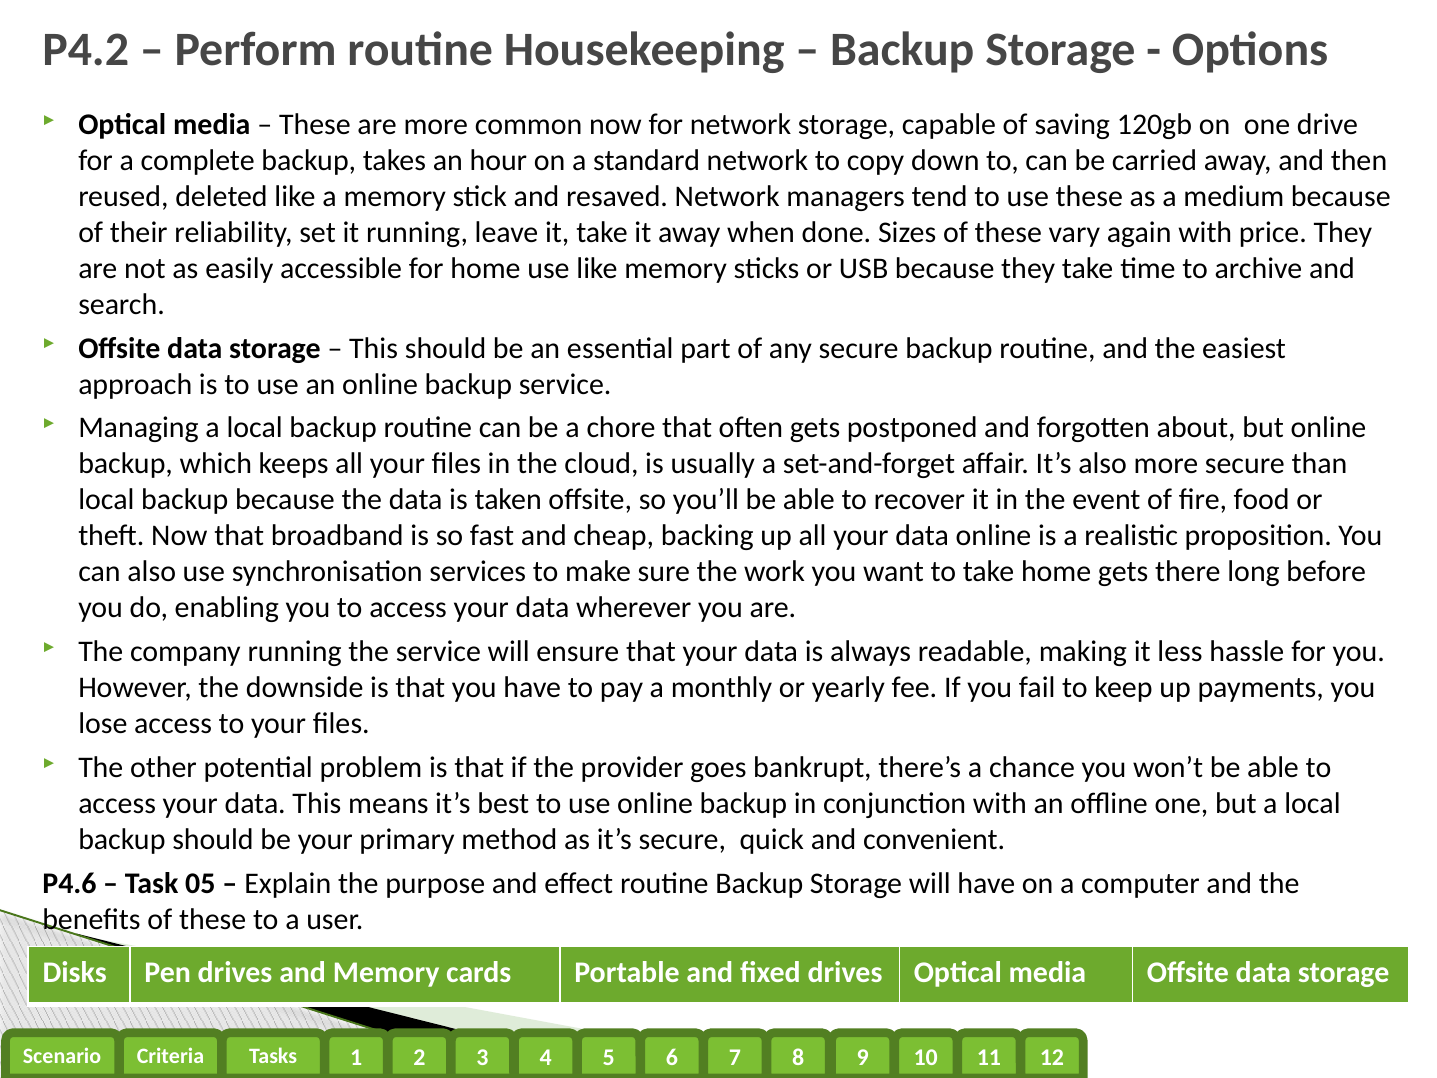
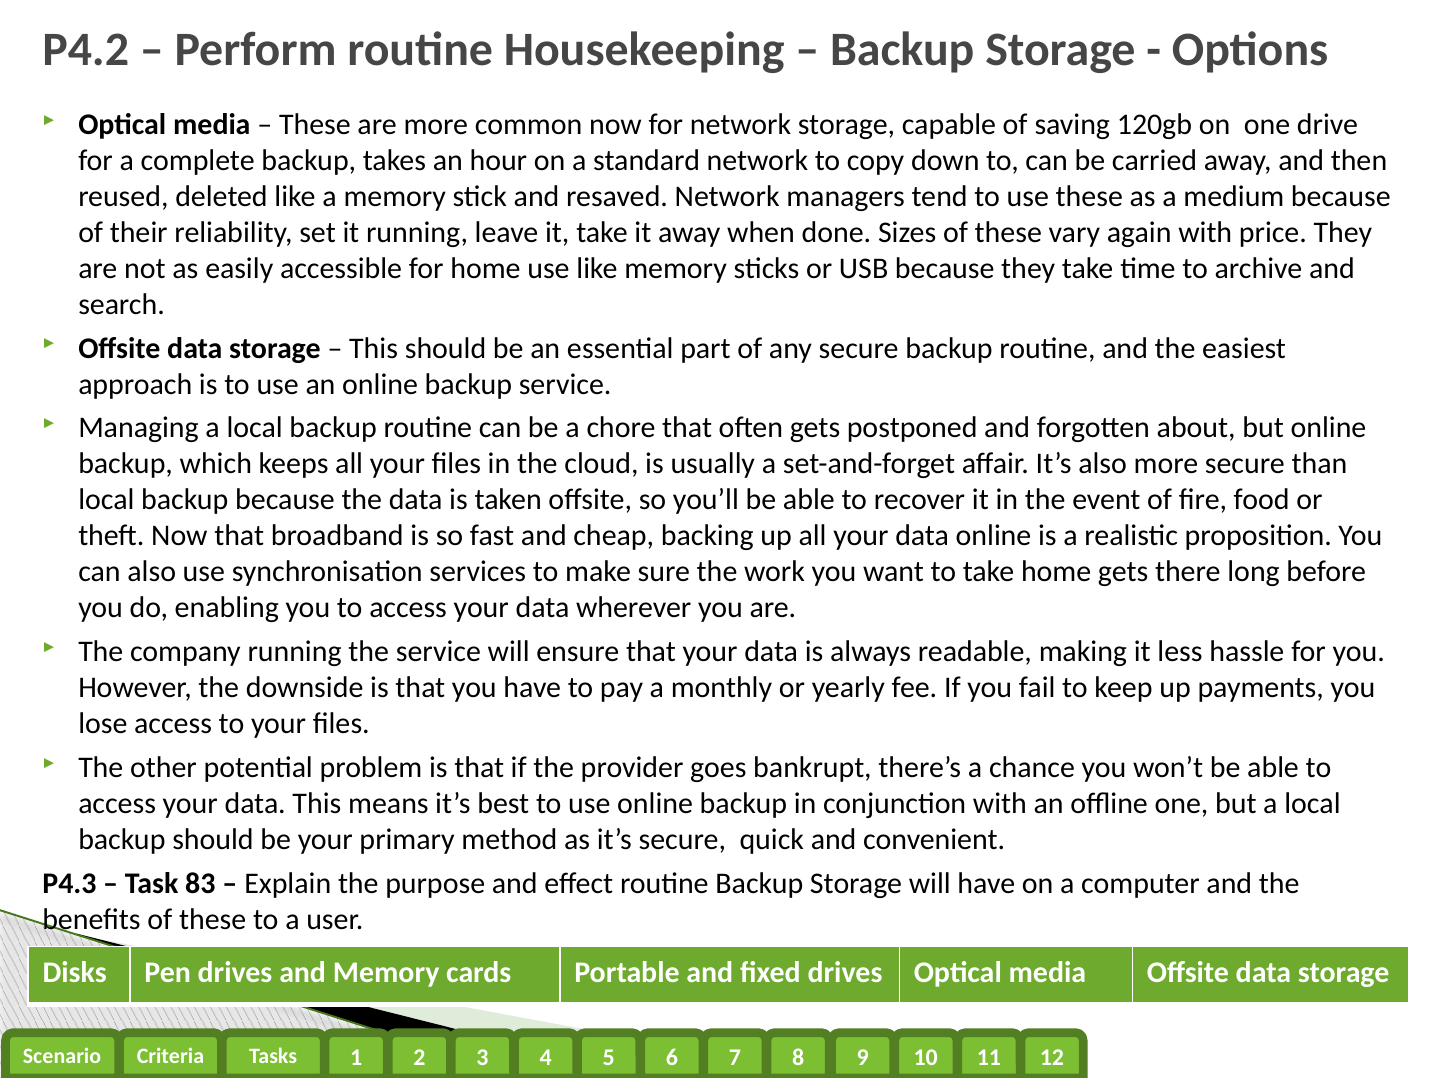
P4.6: P4.6 -> P4.3 (69, 883)
05: 05 -> 83 (200, 883)
